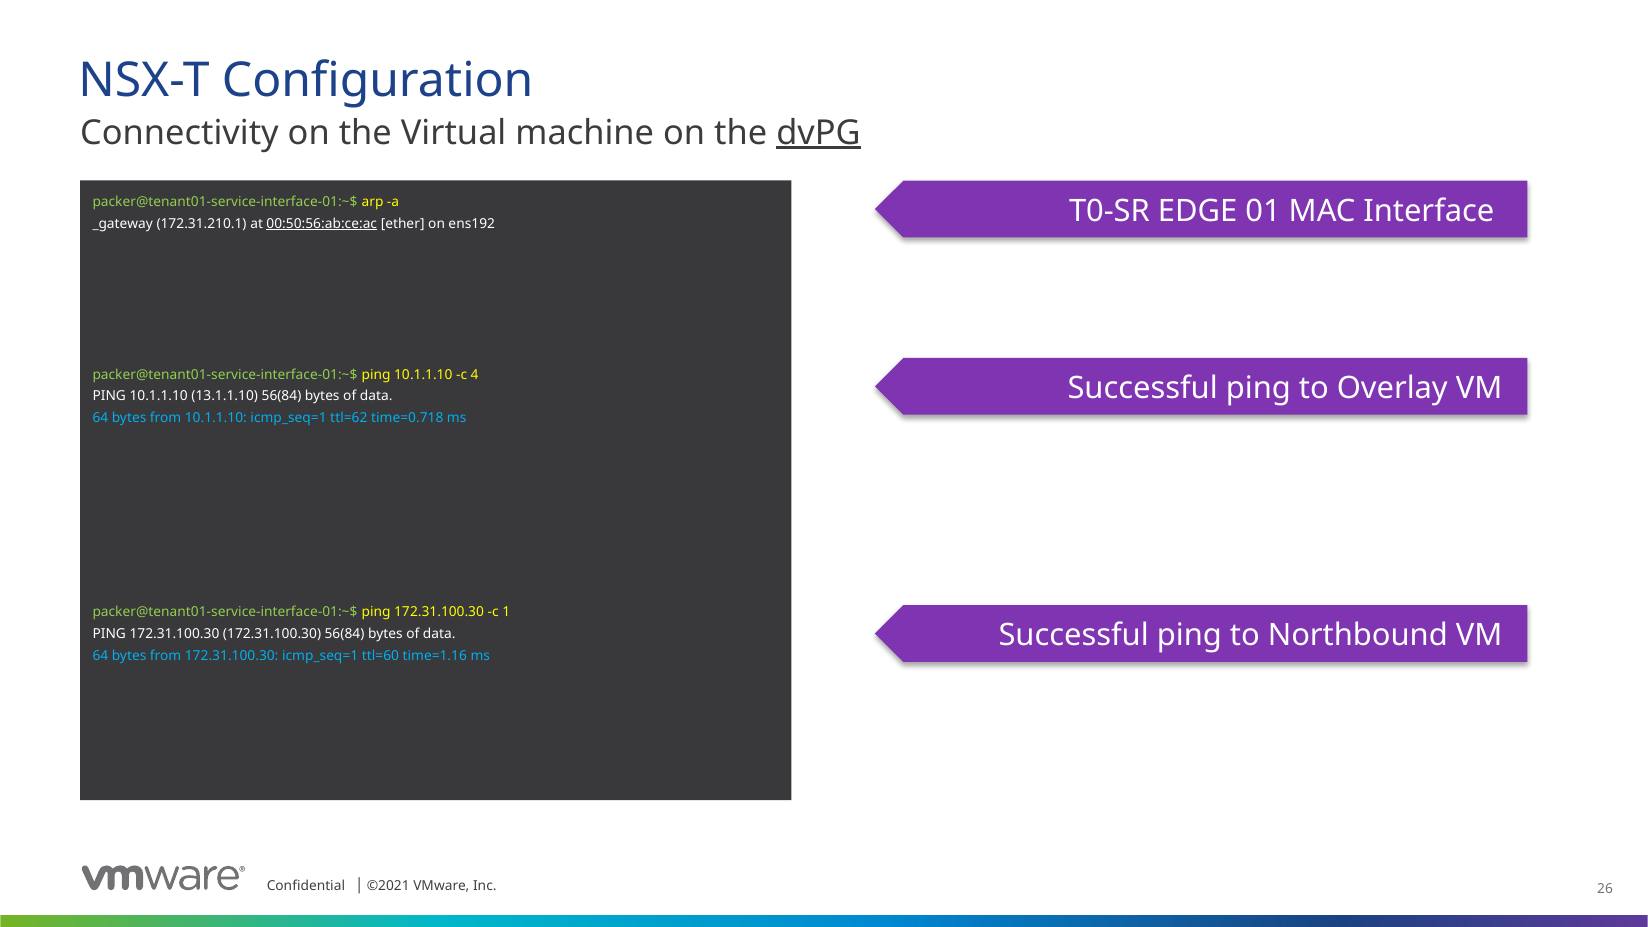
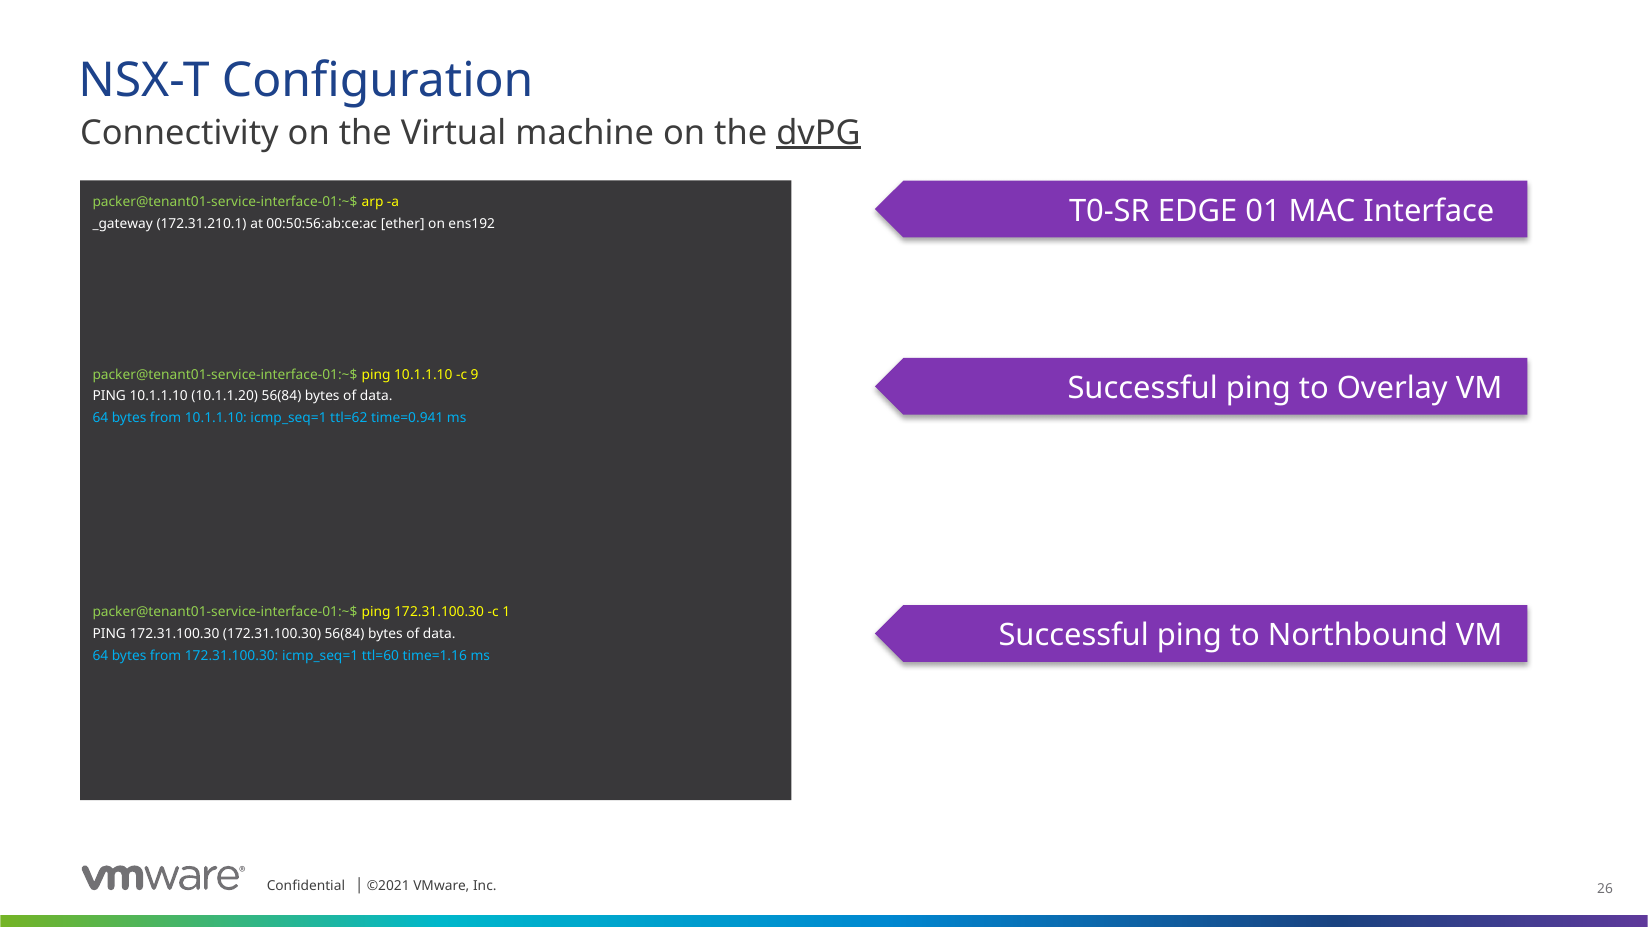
00:50:56:ab:ce:ac underline: present -> none (322, 224)
4: 4 -> 9 (475, 375)
13.1.1.10: 13.1.1.10 -> 10.1.1.20 (225, 396)
time=0.718: time=0.718 -> time=0.941 (407, 418)
